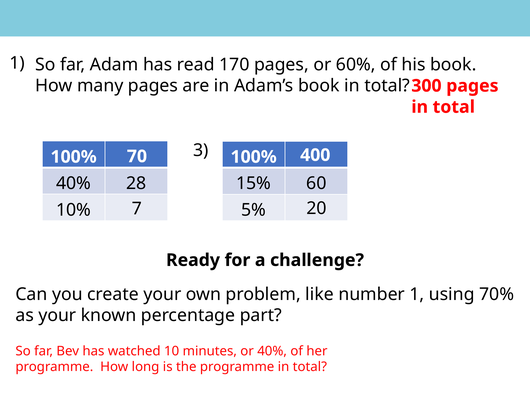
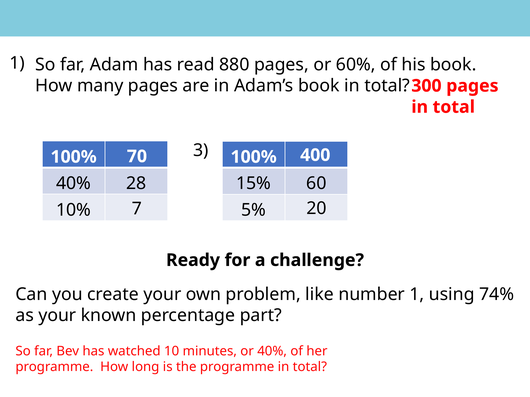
170: 170 -> 880 (234, 65)
70%: 70% -> 74% (497, 295)
